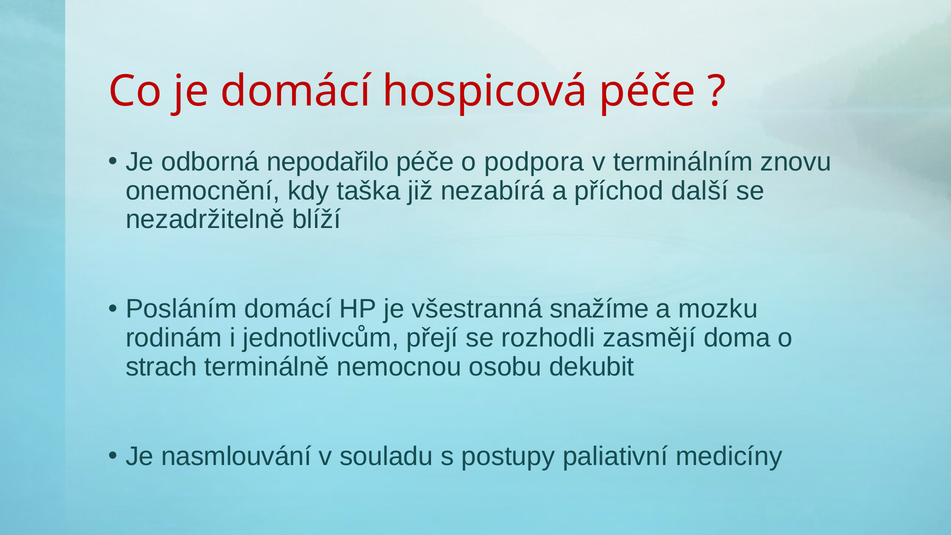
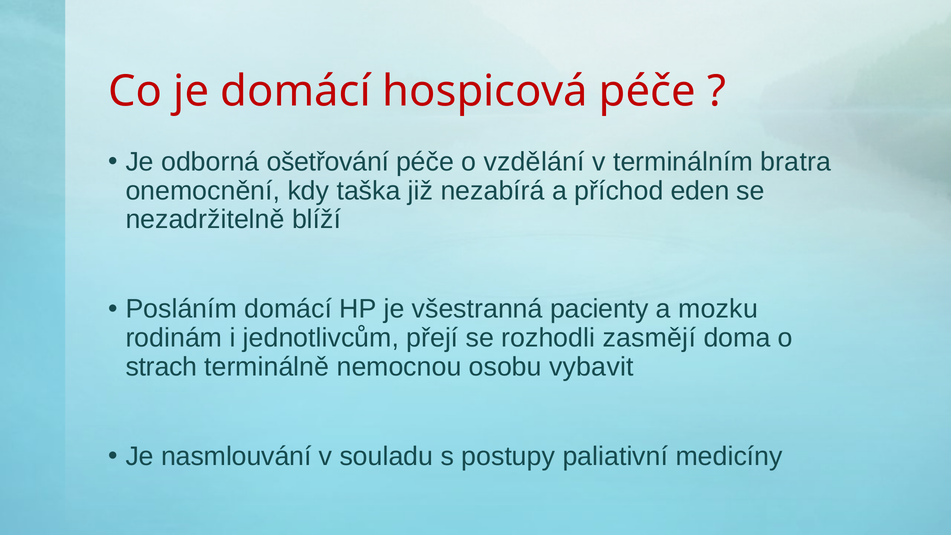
nepodařilo: nepodařilo -> ošetřování (328, 162)
podpora: podpora -> vzdělání (534, 162)
znovu: znovu -> bratra (796, 162)
další: další -> eden (700, 191)
snažíme: snažíme -> pacienty (599, 309)
dekubit: dekubit -> vybavit (591, 367)
